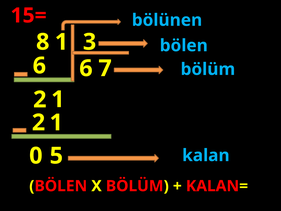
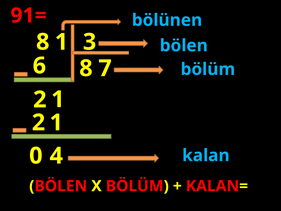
15=: 15= -> 91= (29, 16)
6: 6 -> 8 (86, 68)
5: 5 -> 4 (56, 156)
